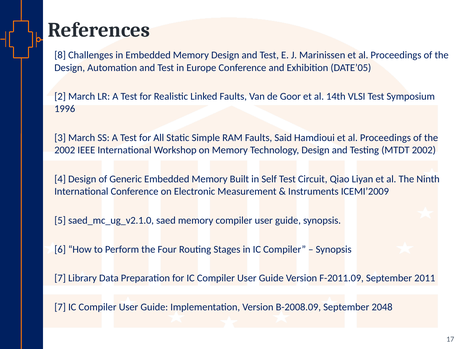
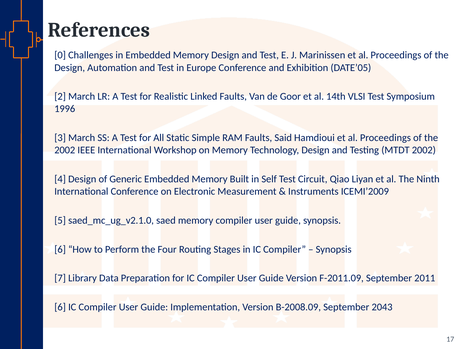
8: 8 -> 0 (60, 55)
7: 7 -> 6 (60, 307)
2048: 2048 -> 2043 (382, 307)
